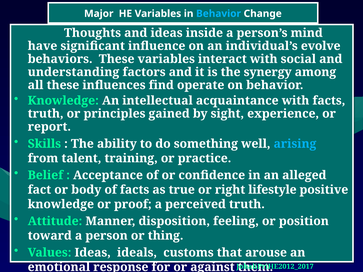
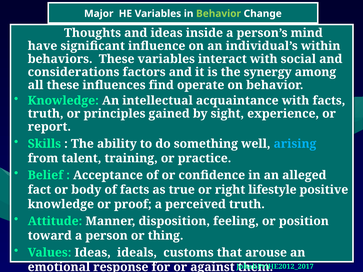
Behavior colour: light blue -> light green (219, 14)
evolve: evolve -> within (321, 46)
understanding: understanding -> considerations (74, 72)
